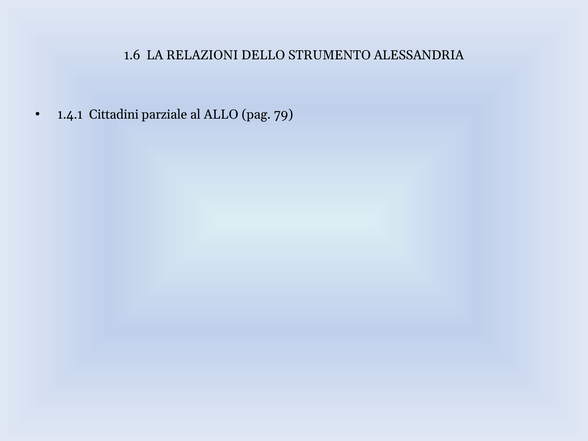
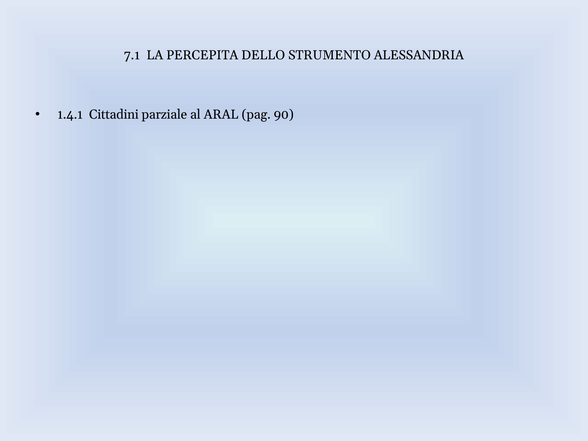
1.6: 1.6 -> 7.1 (132, 55)
RELAZIONI: RELAZIONI -> PERCEPITA (202, 55)
ALLO: ALLO -> ARAL (221, 115)
79: 79 -> 90 (284, 115)
